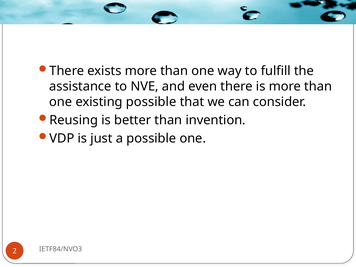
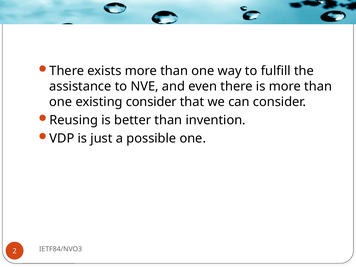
existing possible: possible -> consider (151, 102)
